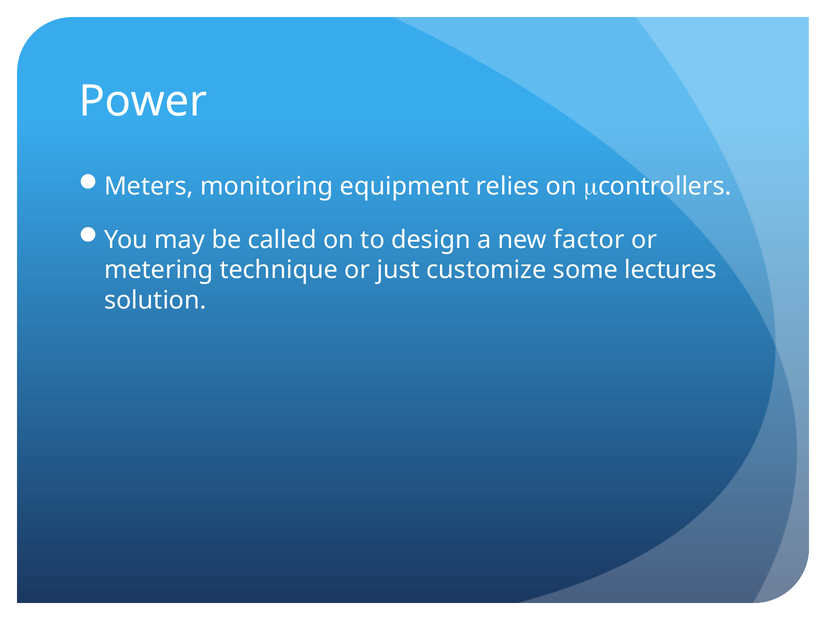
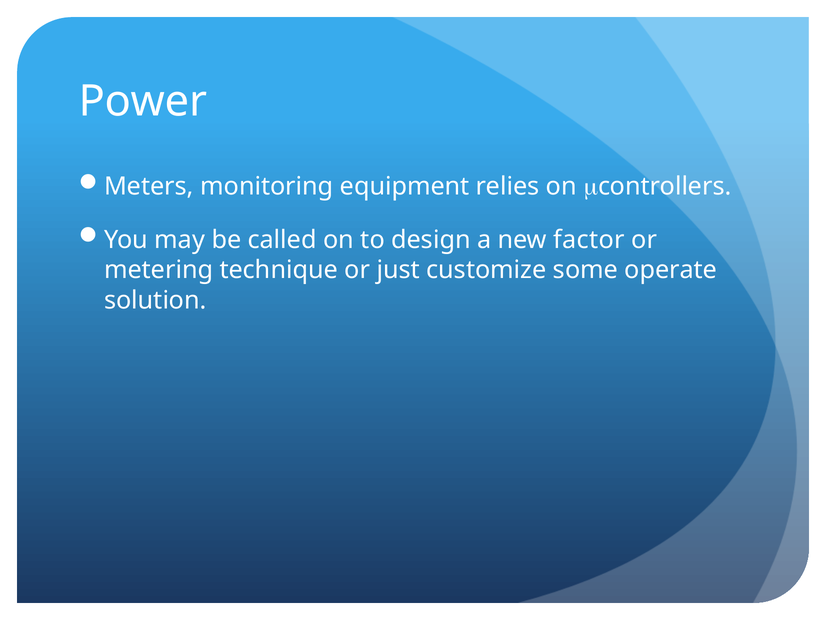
lectures: lectures -> operate (671, 270)
